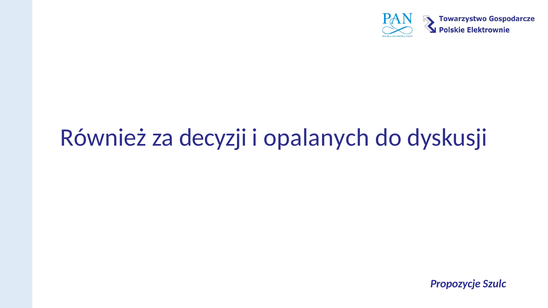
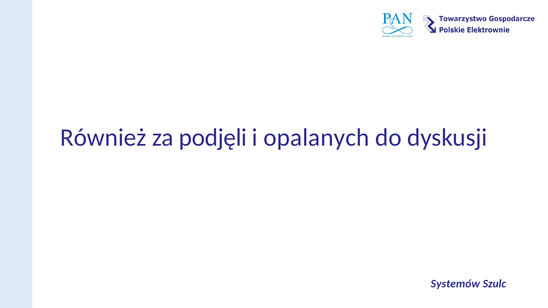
decyzji: decyzji -> podjęli (213, 138)
Propozycje: Propozycje -> Systemów (455, 284)
